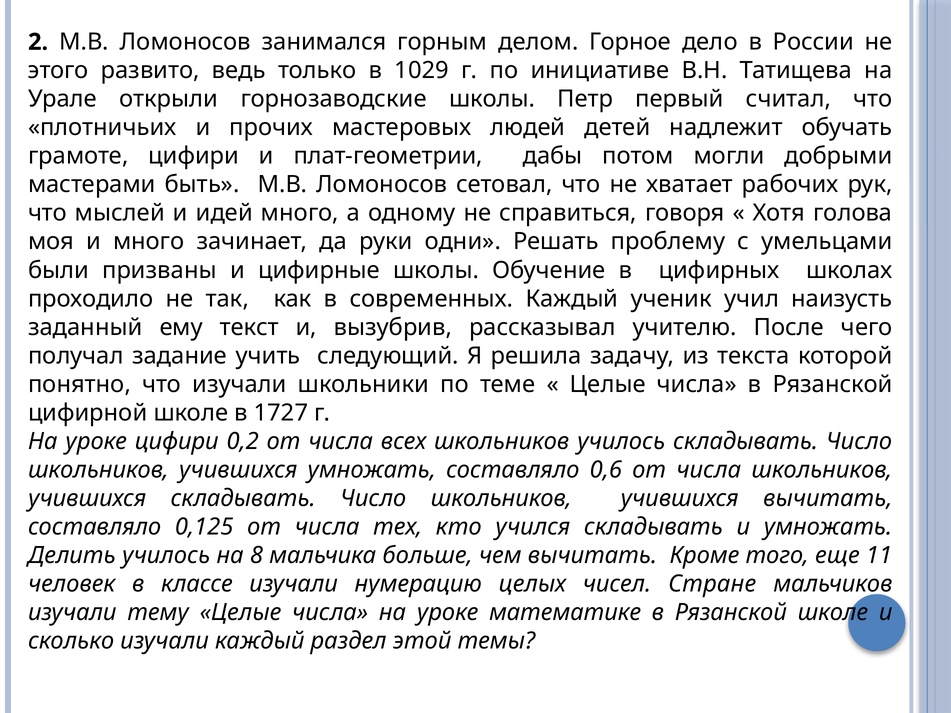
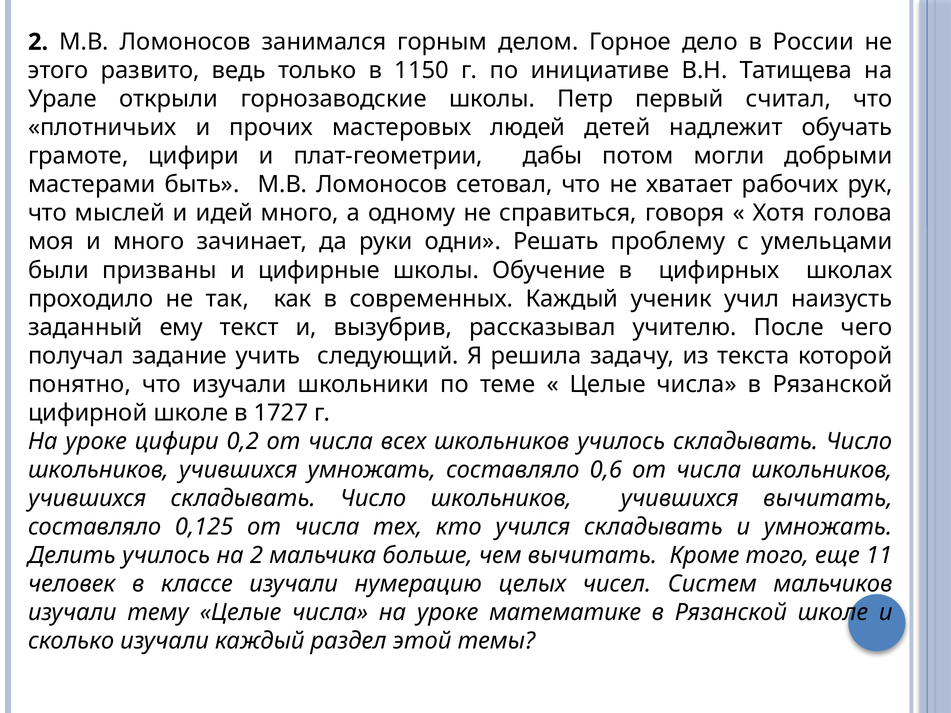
1029: 1029 -> 1150 (422, 71)
на 8: 8 -> 2 (257, 556)
Стране: Стране -> Систем (712, 584)
